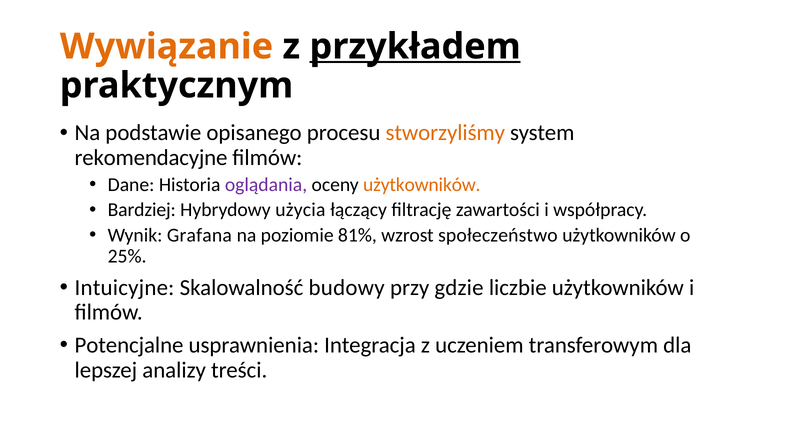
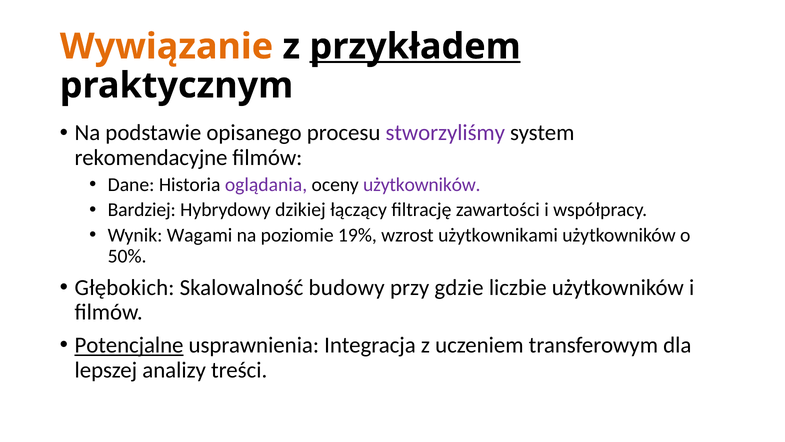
stworzyliśmy colour: orange -> purple (445, 133)
użytkowników colour: orange -> purple (422, 185)
użycia: użycia -> dzikiej (300, 210)
Grafana: Grafana -> Wagami (200, 235)
81%: 81% -> 19% (357, 235)
społeczeństwo: społeczeństwo -> użytkownikami (498, 235)
25%: 25% -> 50% (127, 256)
Intuicyjne: Intuicyjne -> Głębokich (125, 287)
Potencjalne underline: none -> present (129, 345)
